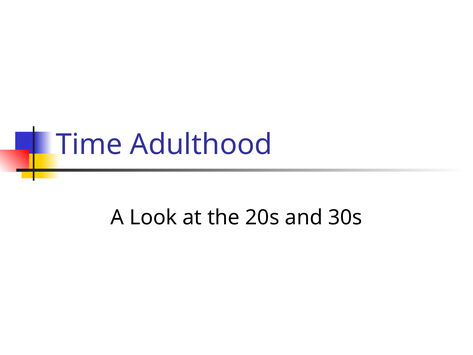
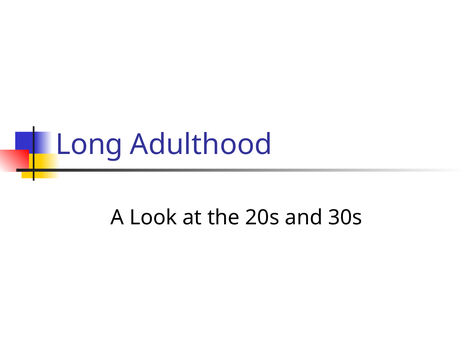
Time: Time -> Long (89, 145)
